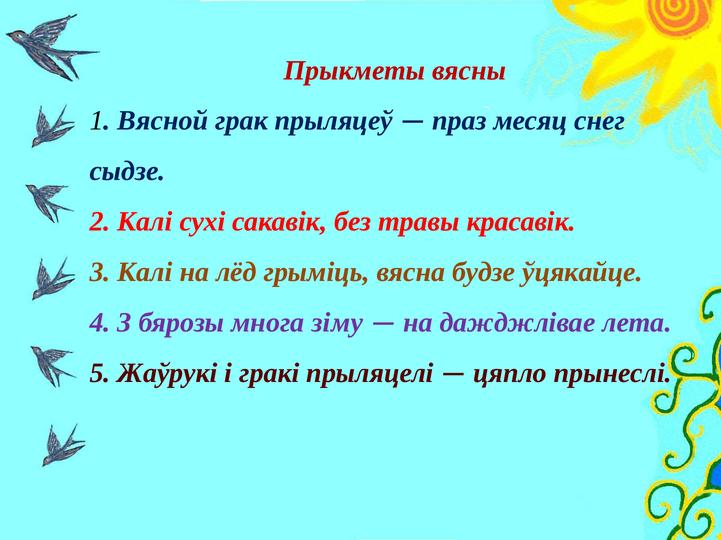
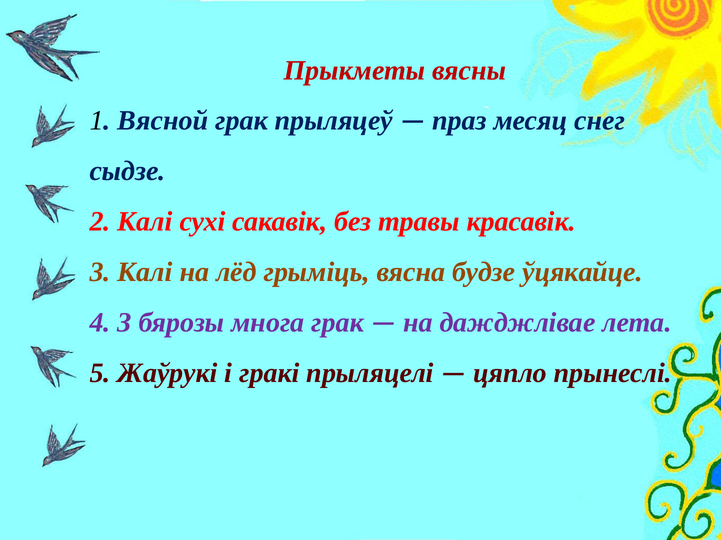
многа зіму: зіму -> грак (338, 323)
